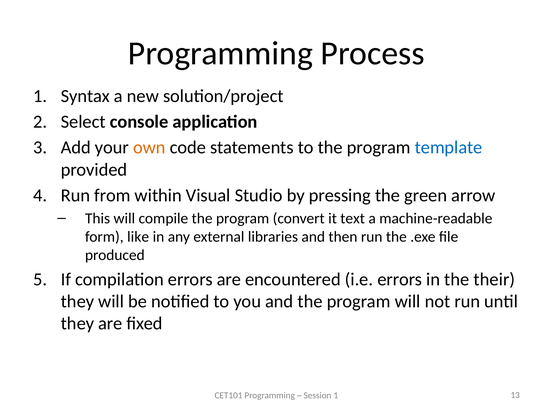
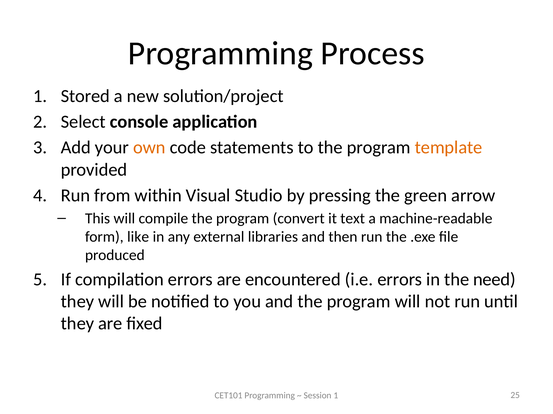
Syntax: Syntax -> Stored (85, 96)
template colour: blue -> orange (449, 148)
their: their -> need (494, 280)
13: 13 -> 25 (515, 396)
